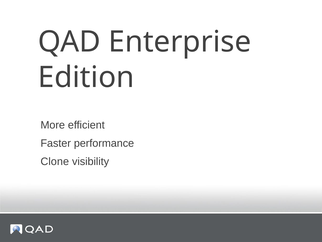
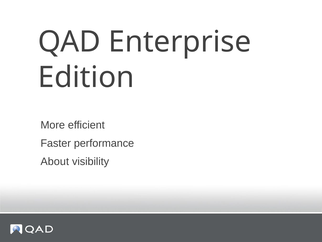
Clone: Clone -> About (55, 161)
